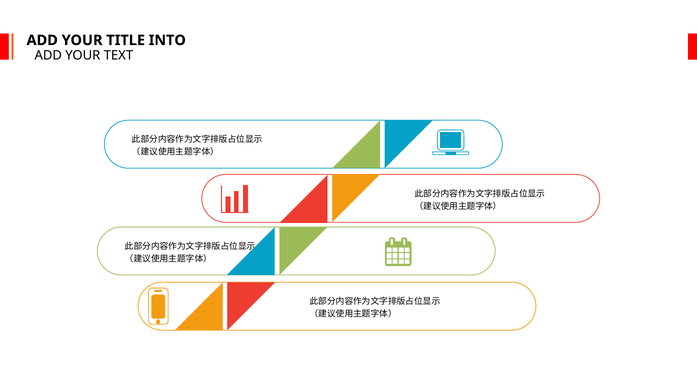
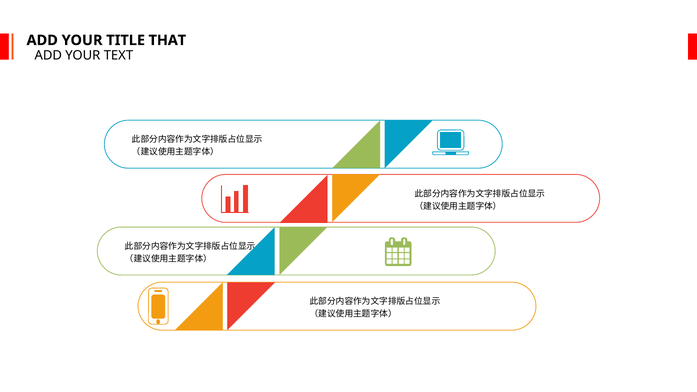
INTO: INTO -> THAT (167, 40)
